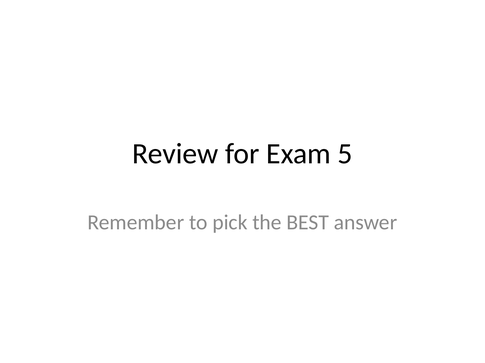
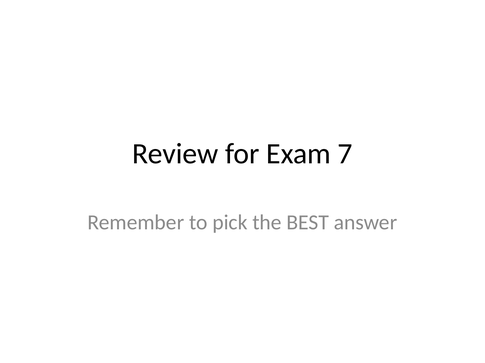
5: 5 -> 7 (345, 154)
